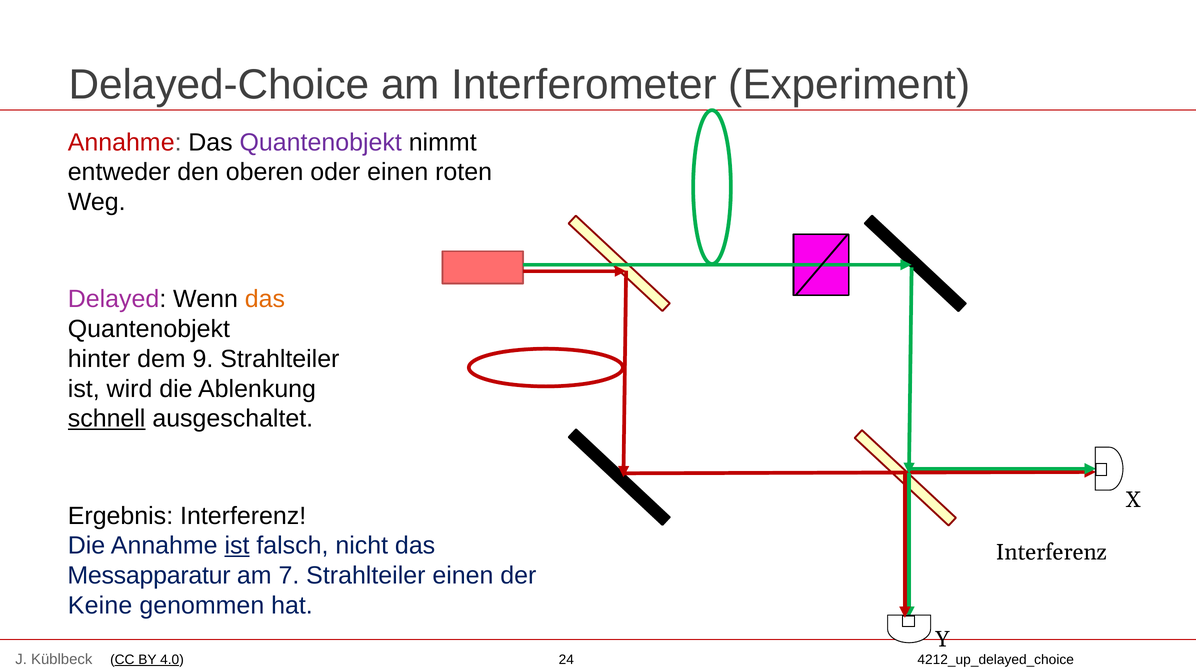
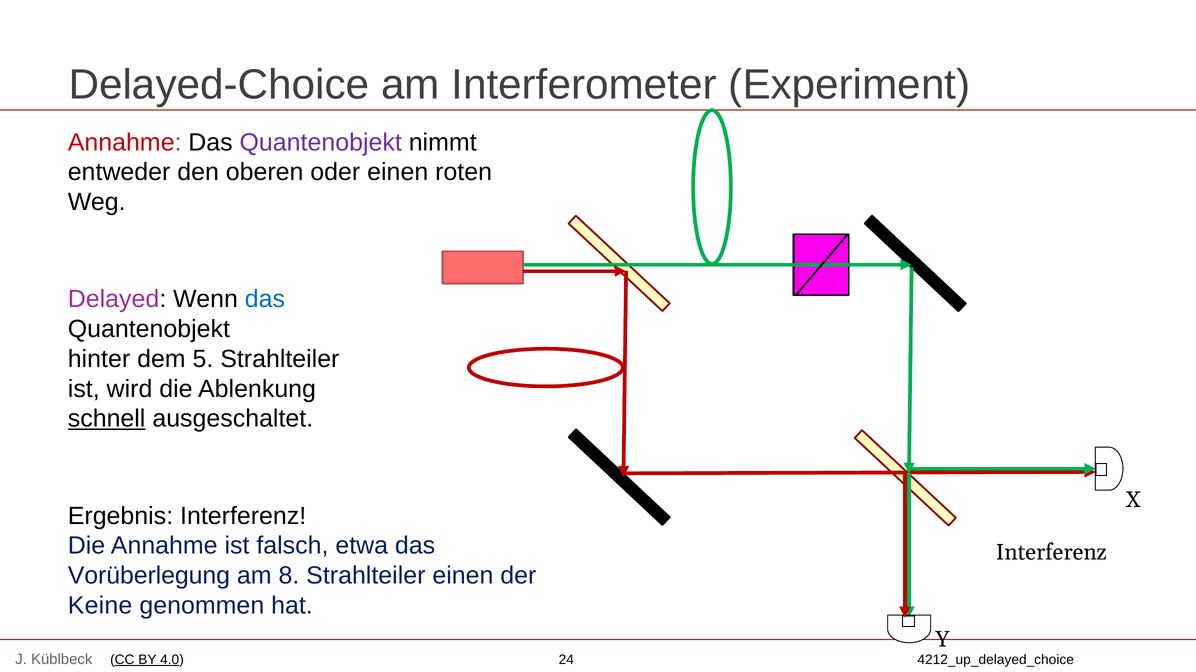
das colour: orange -> blue (265, 300)
9: 9 -> 5 (203, 359)
ist underline: present -> none (237, 546)
nicht: nicht -> etwa (362, 546)
Messapparatur: Messapparatur -> Vorüberlegung (149, 576)
7: 7 -> 8 (289, 576)
